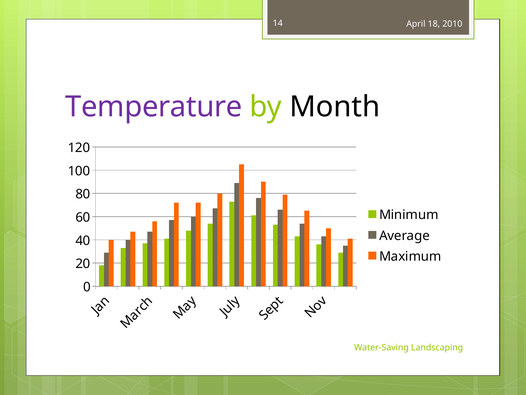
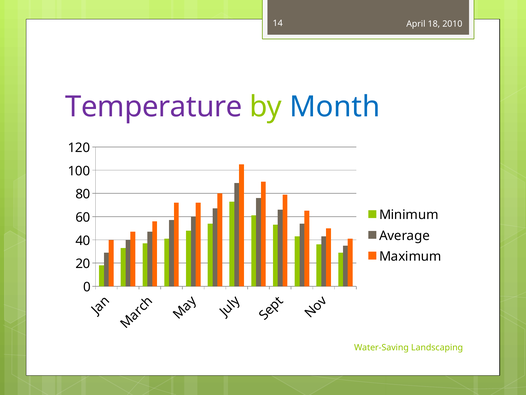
Month colour: black -> blue (335, 107)
